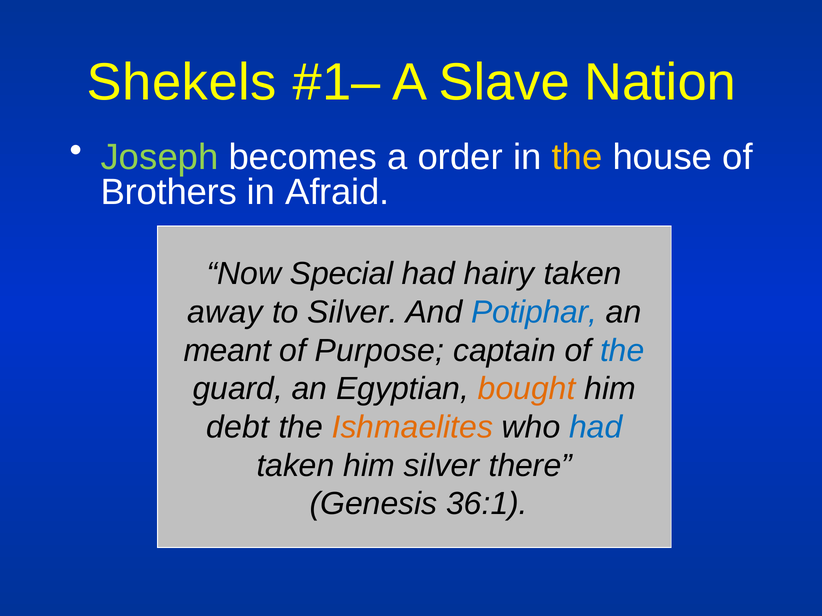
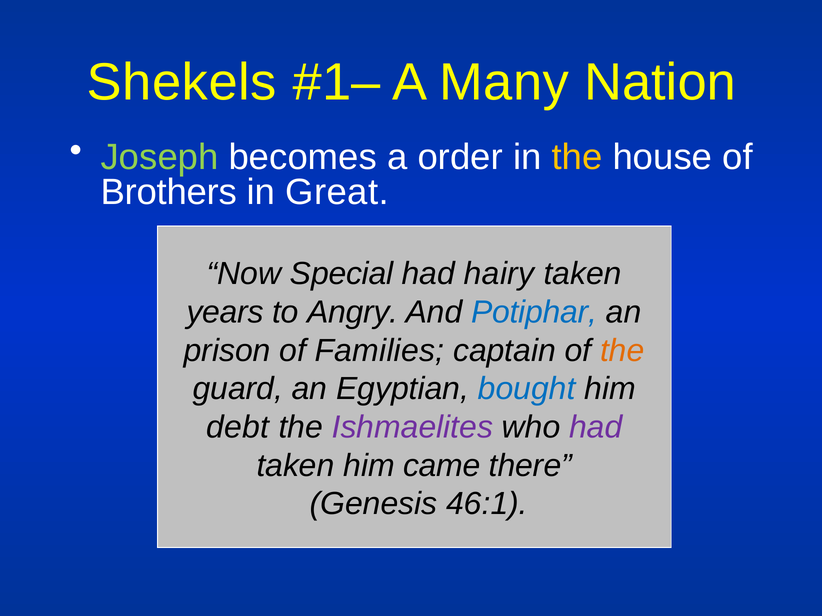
Slave: Slave -> Many (504, 82)
Afraid: Afraid -> Great (337, 192)
away: away -> years (225, 312)
to Silver: Silver -> Angry (353, 312)
meant: meant -> prison (227, 351)
Purpose: Purpose -> Families (379, 351)
the colour: blue -> orange (622, 351)
bought colour: orange -> blue (527, 389)
Ishmaelites colour: orange -> purple (412, 428)
had colour: blue -> purple (596, 428)
him silver: silver -> came (442, 466)
36:1: 36:1 -> 46:1 (487, 504)
